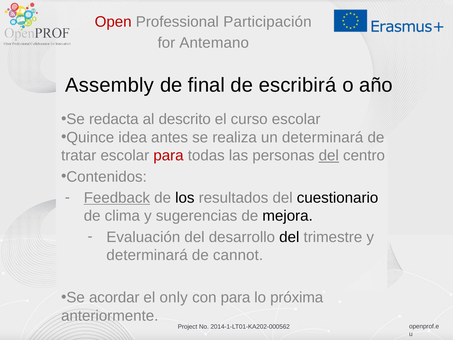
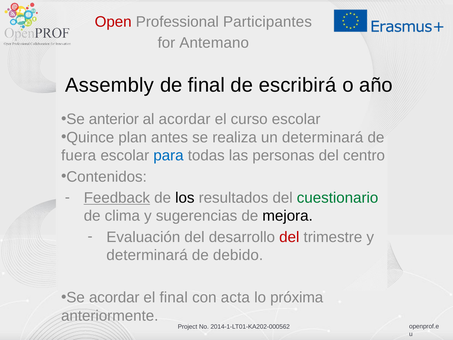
Participación: Participación -> Participantes (267, 22)
redacta: redacta -> anterior (114, 119)
al descrito: descrito -> acordar (185, 119)
idea: idea -> plan (133, 137)
tratar: tratar -> fuera (79, 155)
para colour: red -> blue (168, 155)
del underline: present -> none (329, 155)
cuestionario colour: black -> green (338, 198)
del colour: black -> red (289, 237)
cannot: cannot -> debido (238, 255)
el only: only -> final (174, 297)
con para: para -> acta (235, 297)
